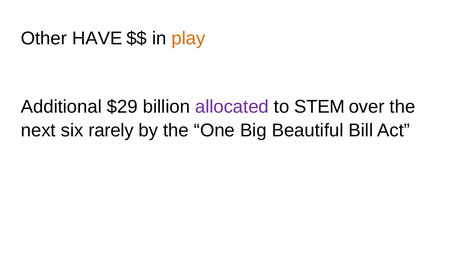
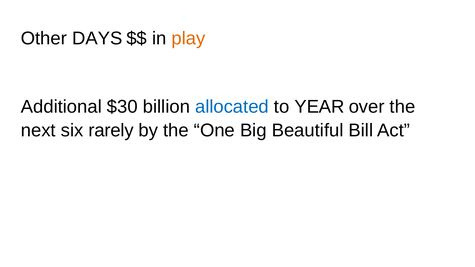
HAVE: HAVE -> DAYS (97, 38)
$29: $29 -> $30 (122, 107)
allocated colour: purple -> blue (232, 107)
STEM: STEM -> YEAR (320, 107)
